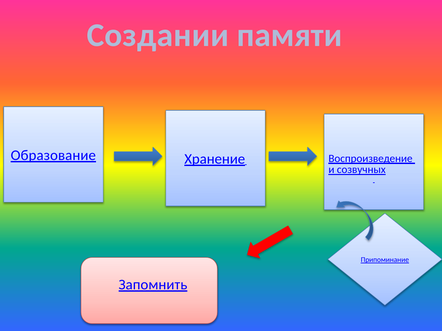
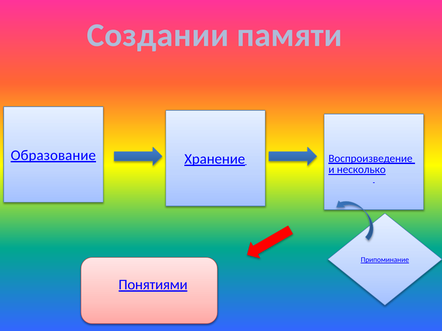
созвучных: созвучных -> несколько (361, 170)
Запомнить: Запомнить -> Понятиями (153, 285)
